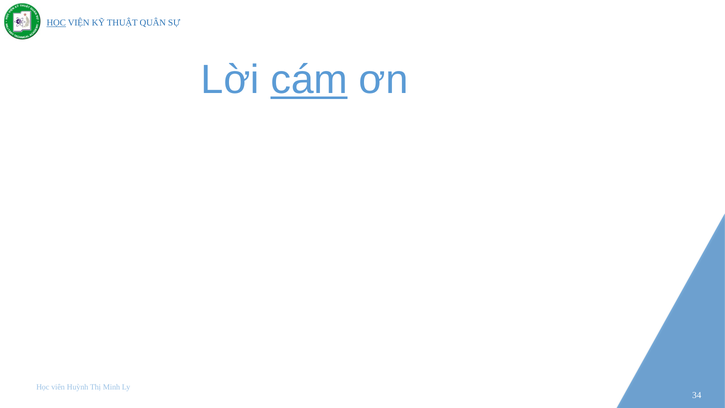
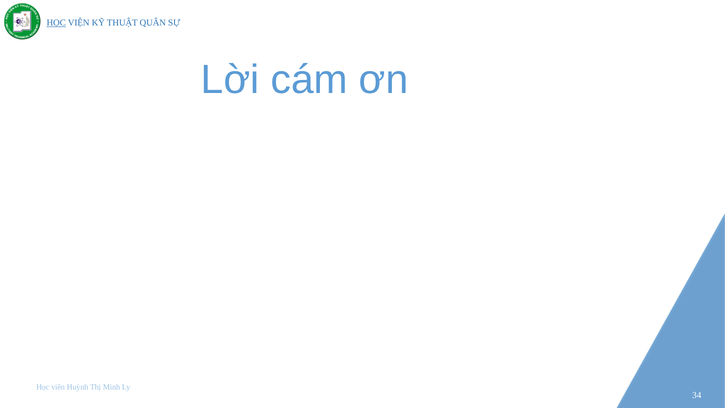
cám underline: present -> none (309, 80)
